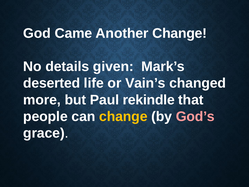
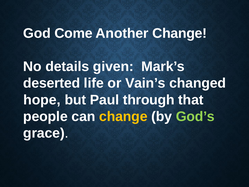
Came: Came -> Come (74, 33)
more: more -> hope (42, 100)
rekindle: rekindle -> through (149, 100)
God’s colour: pink -> light green (195, 116)
